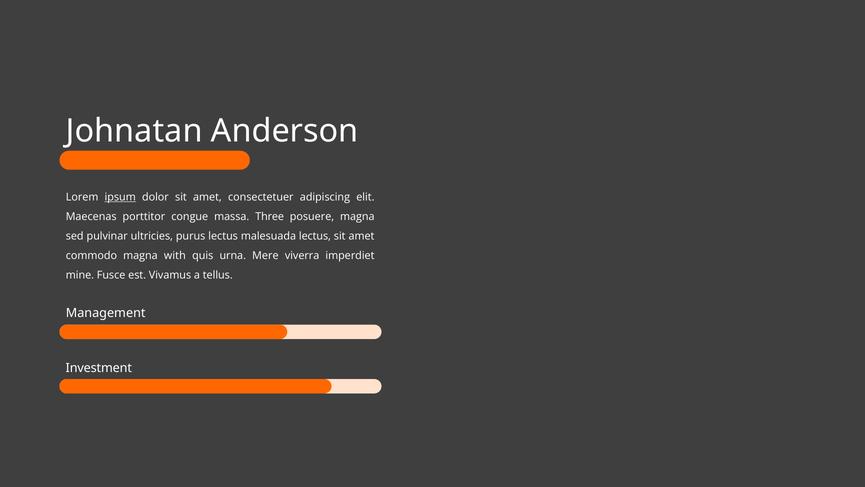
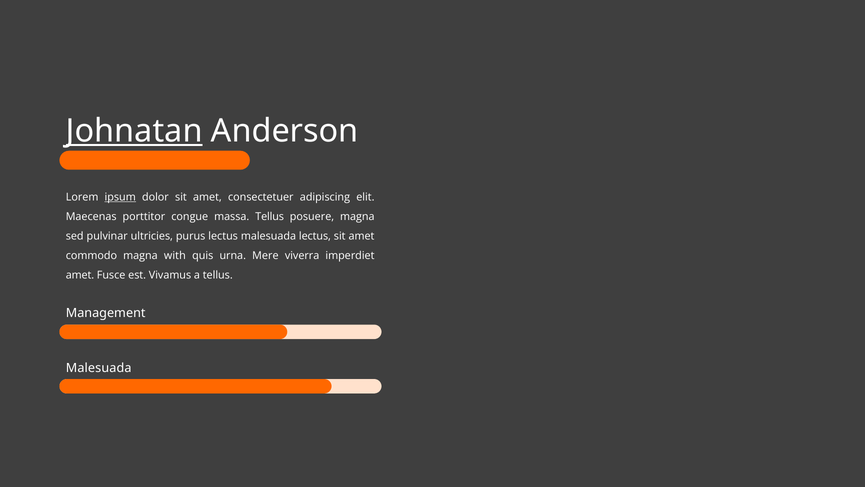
Johnatan underline: none -> present (134, 131)
massa Three: Three -> Tellus (270, 216)
mine: mine -> amet (80, 275)
Investment: Investment -> Malesuada (99, 368)
